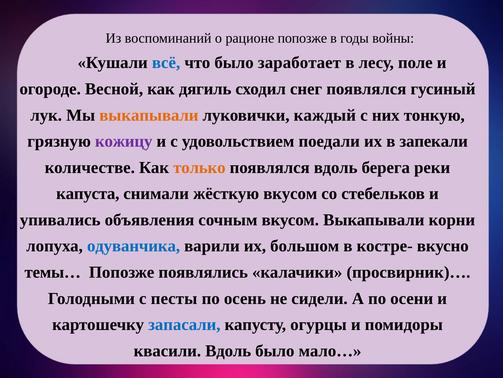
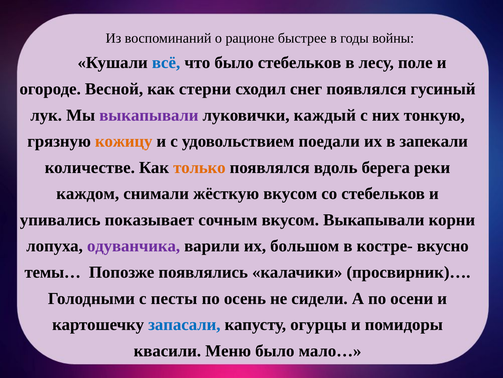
рационе попозже: попозже -> быстрее (302, 38)
было заработает: заработает -> стебельков (300, 63)
дягиль: дягиль -> стерни (205, 89)
выкапывали colour: orange -> purple (149, 115)
кожицу colour: purple -> orange (124, 141)
капуста: капуста -> каждом (88, 193)
объявления: объявления -> показывает (149, 219)
одуванчика colour: blue -> purple (134, 246)
квасили Вдоль: Вдоль -> Меню (228, 350)
